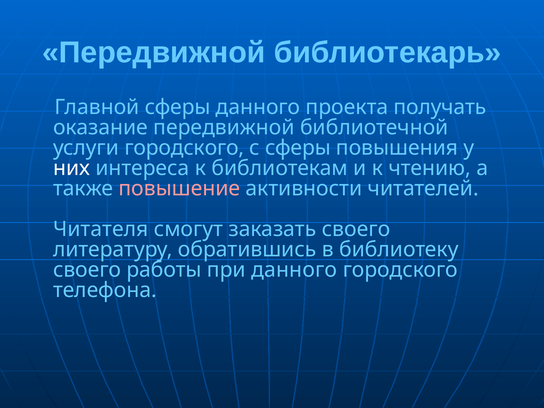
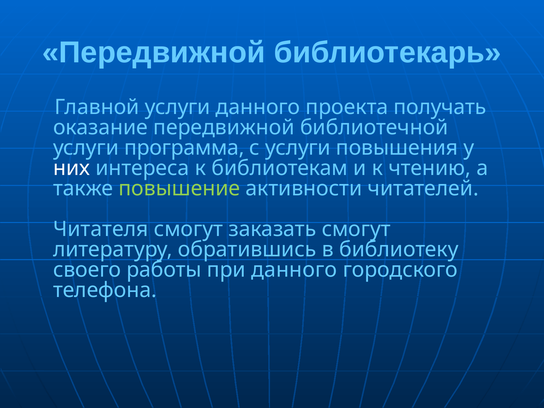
Главной сферы: сферы -> услуги (178, 107)
услуги городского: городского -> программа (184, 148)
с сферы: сферы -> услуги (298, 148)
повышение colour: pink -> light green (179, 188)
заказать своего: своего -> смогут (356, 229)
